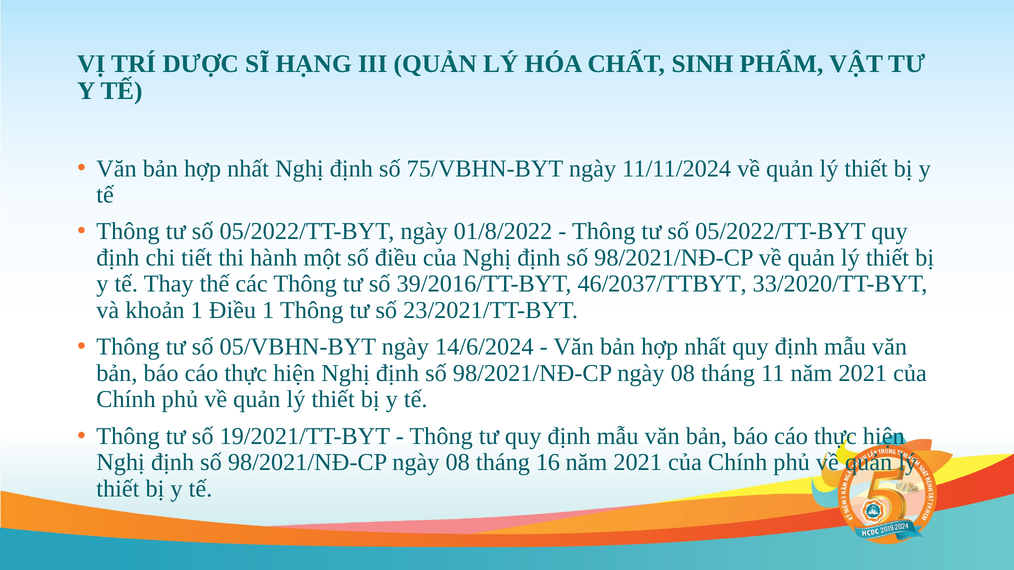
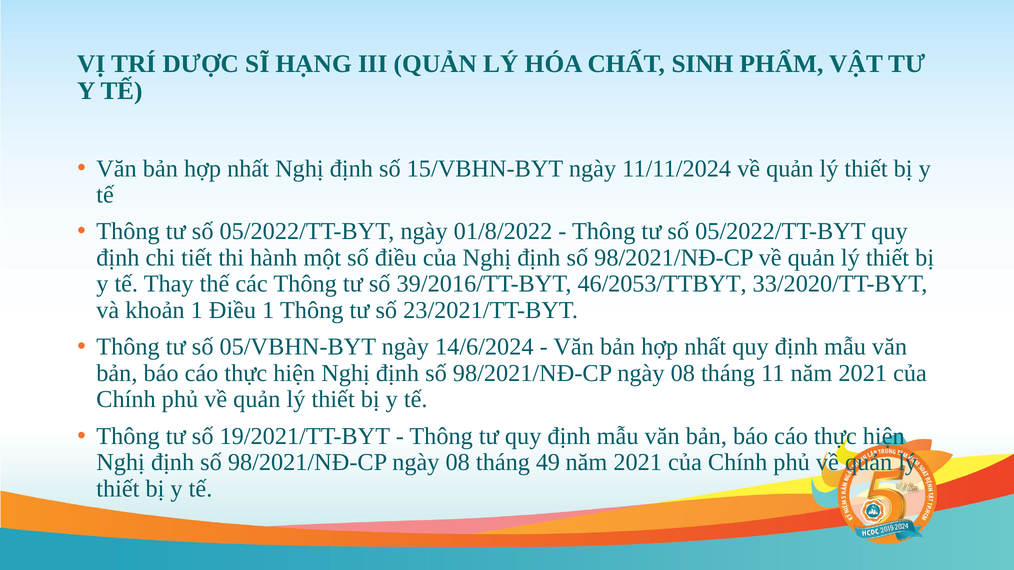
75/VBHN-BYT: 75/VBHN-BYT -> 15/VBHN-BYT (485, 169)
46/2037/TTBYT: 46/2037/TTBYT -> 46/2053/TTBYT (662, 284)
16: 16 -> 49 (548, 463)
